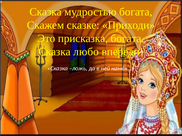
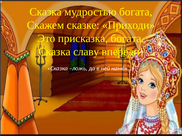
любо: любо -> славу (86, 52)
